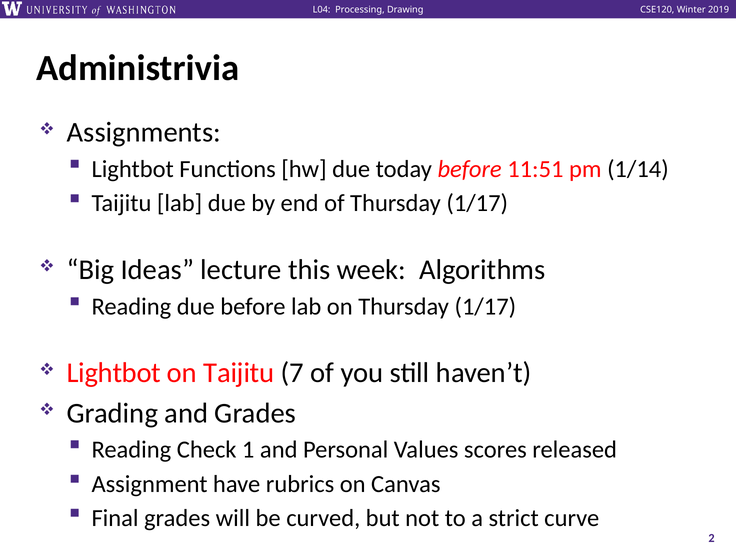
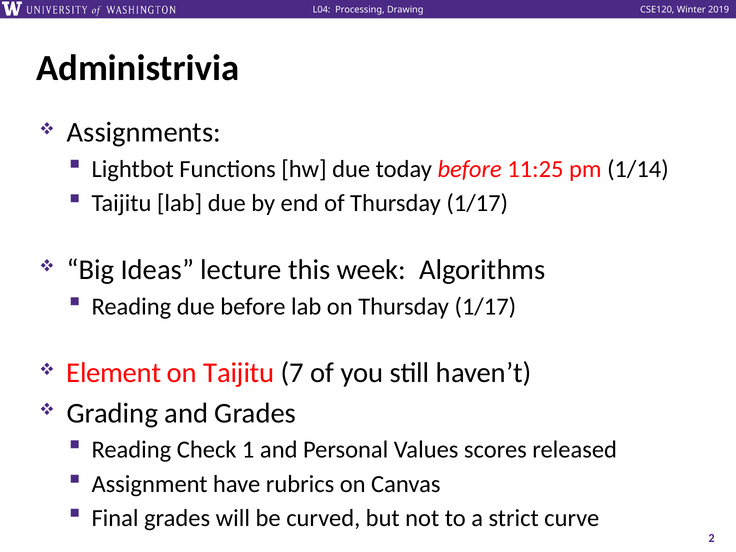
11:51: 11:51 -> 11:25 (535, 169)
Lightbot: Lightbot -> Element (114, 373)
